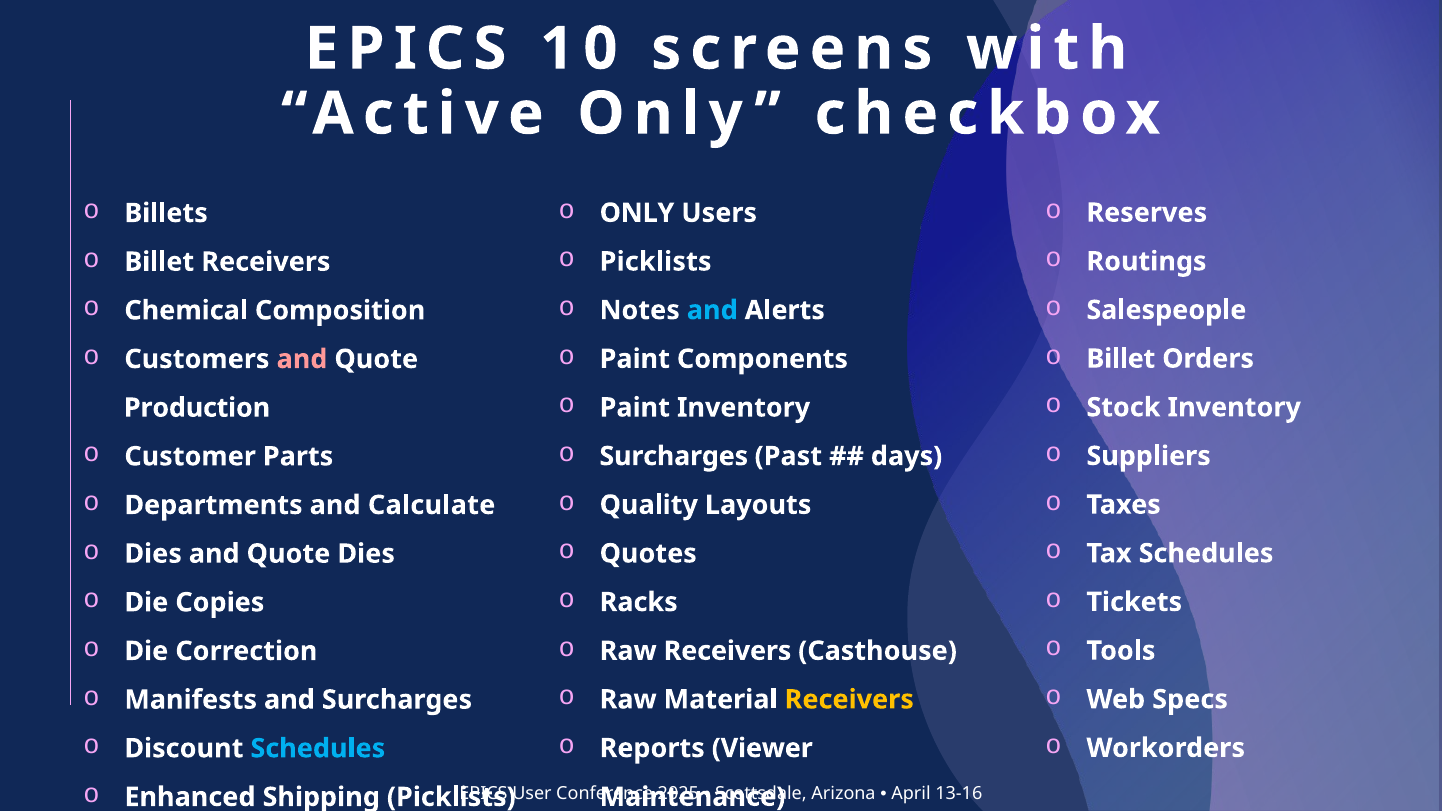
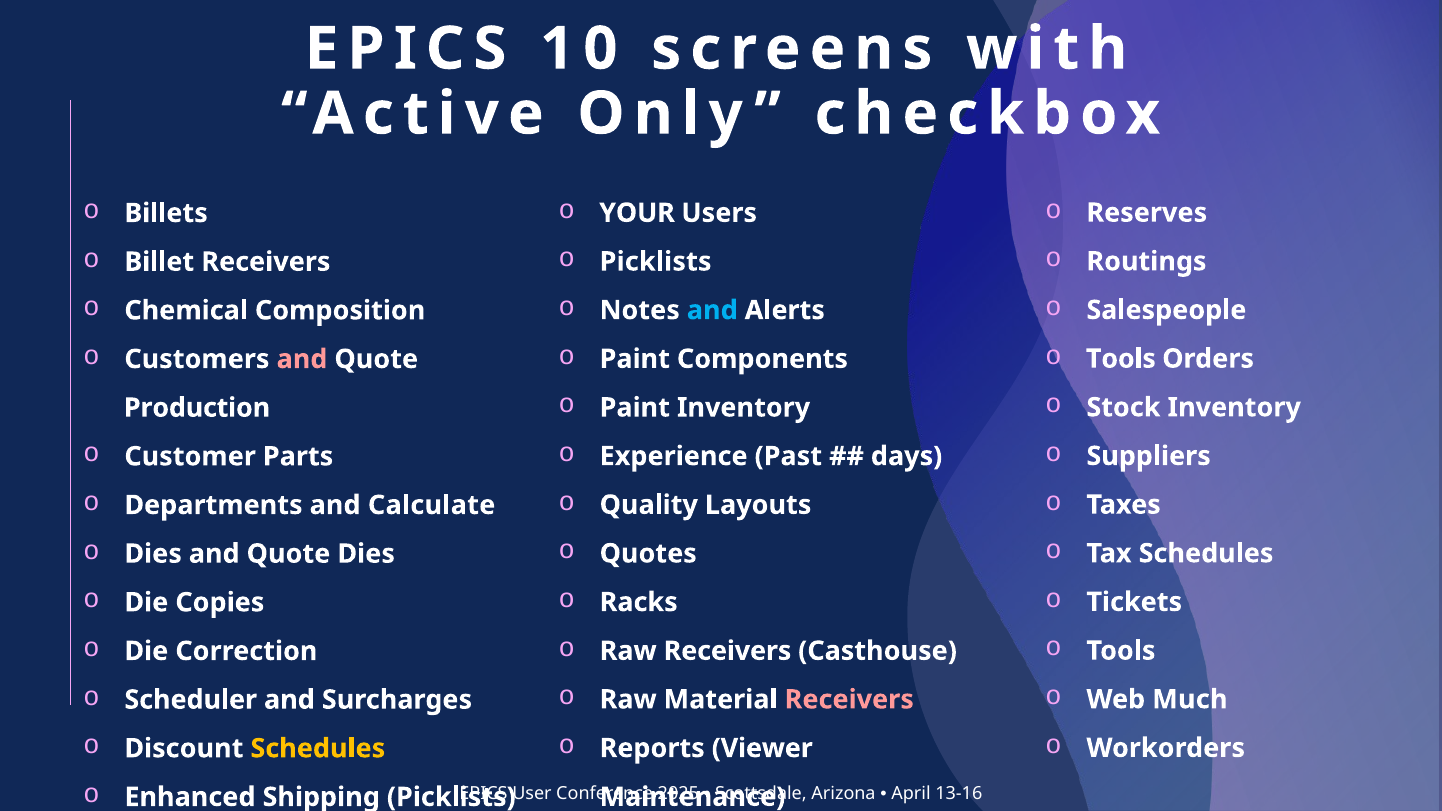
ONLY: ONLY -> YOUR (637, 213)
Billet: Billet -> Tools (1121, 359)
Surcharges: Surcharges -> Experience (674, 456)
Specs: Specs -> Much (1190, 699)
Receivers colour: yellow -> pink (849, 700)
Manifests: Manifests -> Scheduler (191, 700)
Schedules colour: light blue -> yellow (318, 749)
